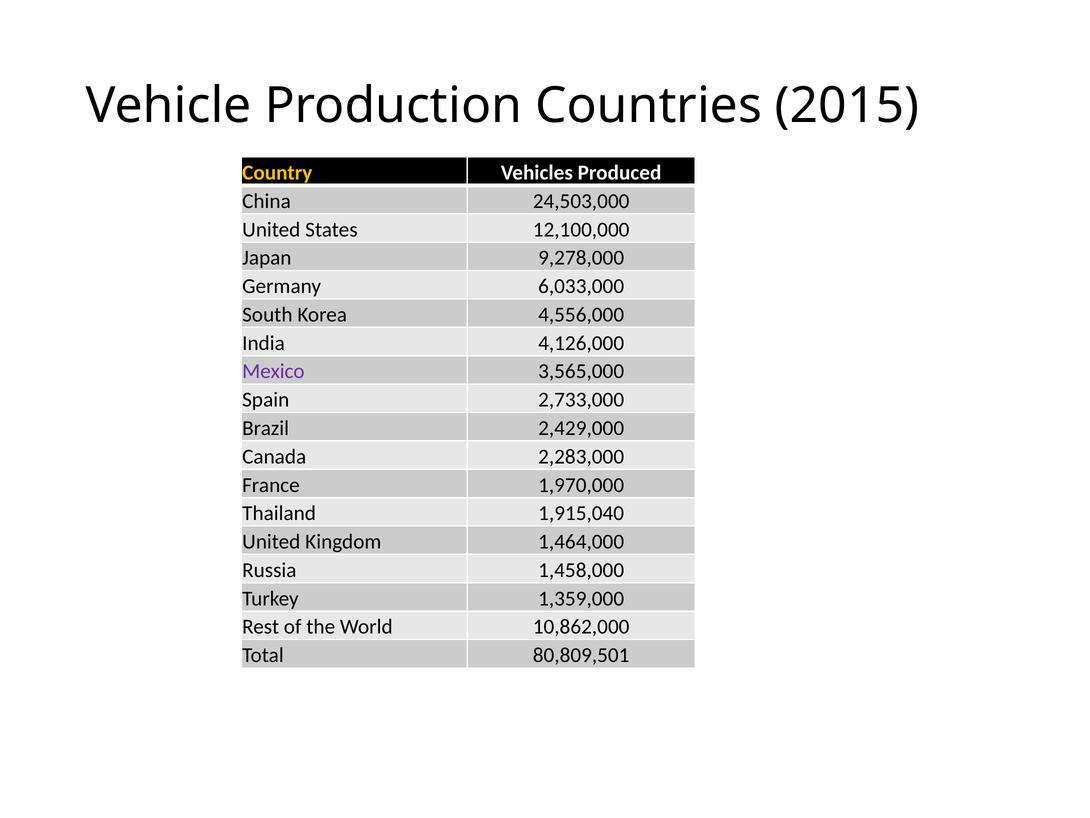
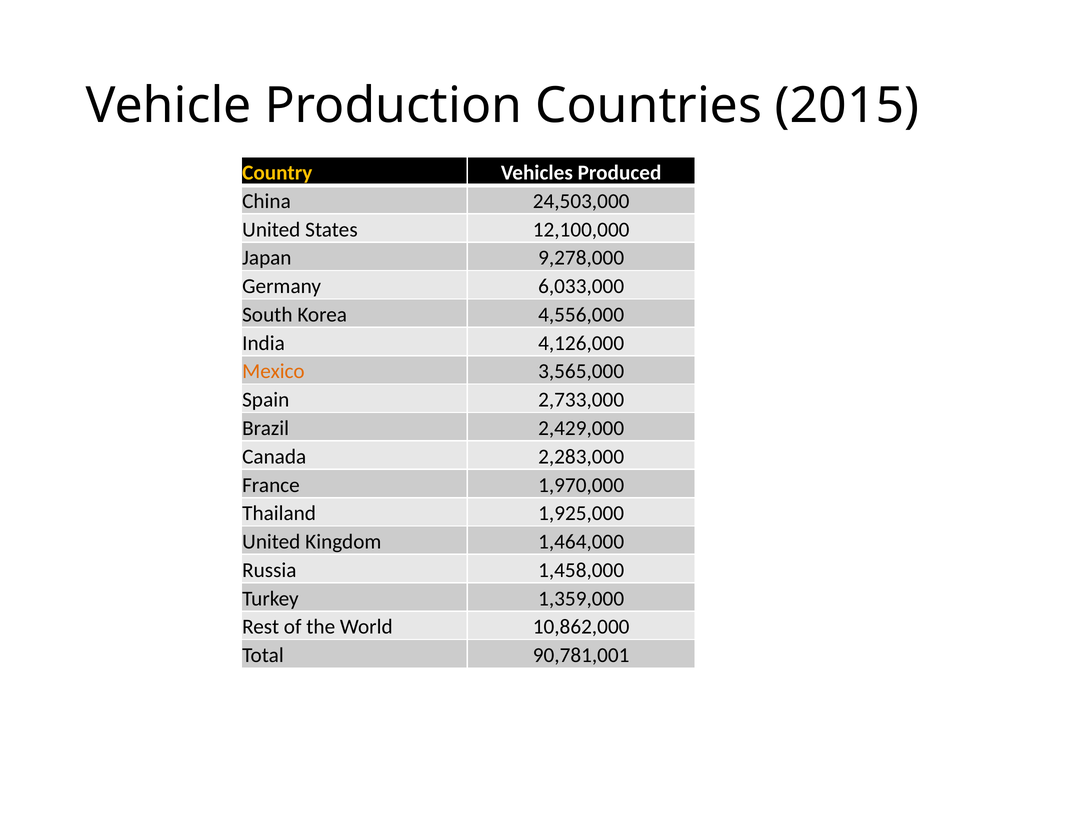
Mexico colour: purple -> orange (273, 371)
1,915,040: 1,915,040 -> 1,925,000 (581, 513)
80,809,501: 80,809,501 -> 90,781,001 (581, 655)
